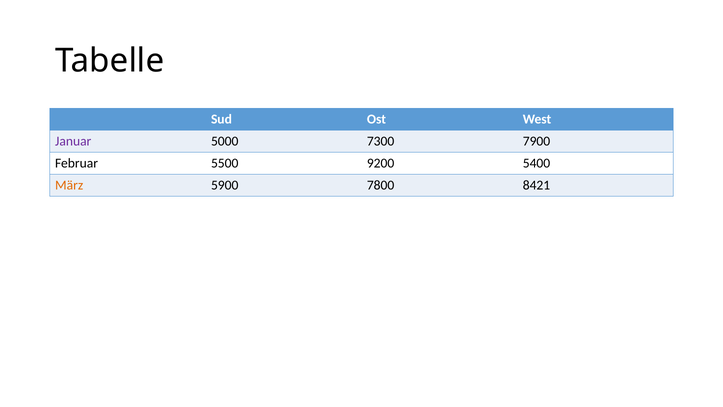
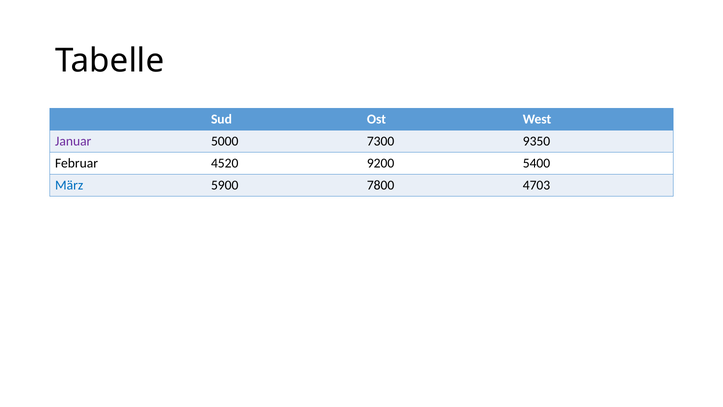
7900: 7900 -> 9350 (536, 141)
5500: 5500 -> 4520 (225, 163)
März colour: orange -> blue (69, 185)
8421: 8421 -> 4703 (536, 185)
